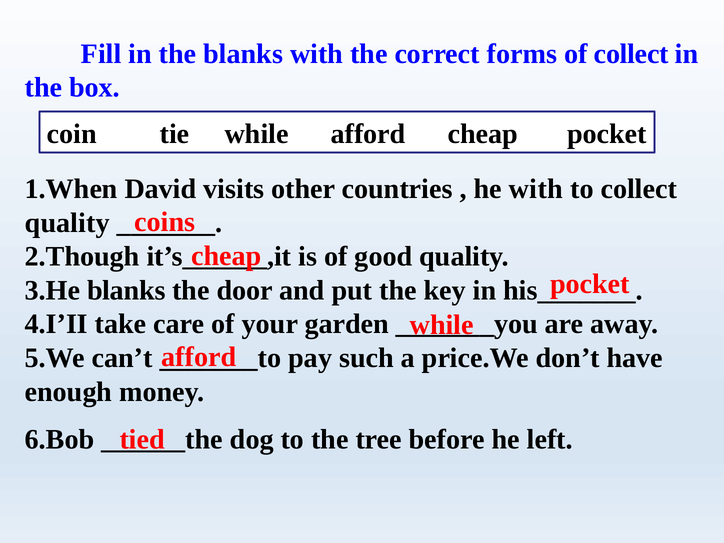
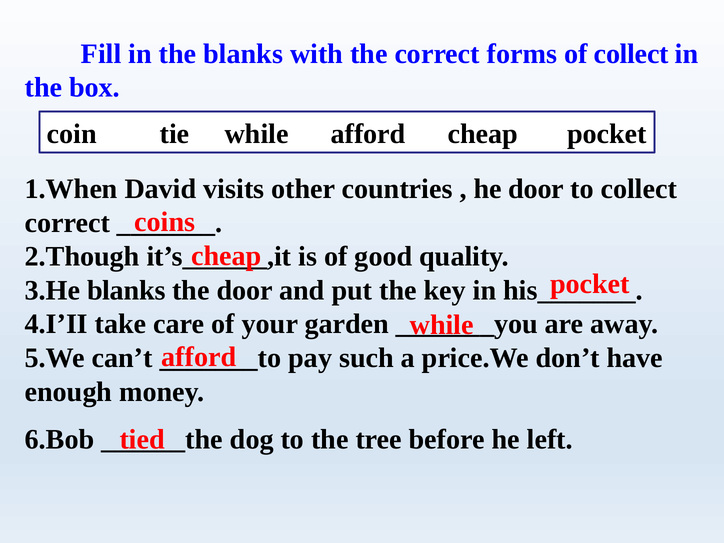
he with: with -> door (536, 189)
quality: quality -> correct (67, 223)
